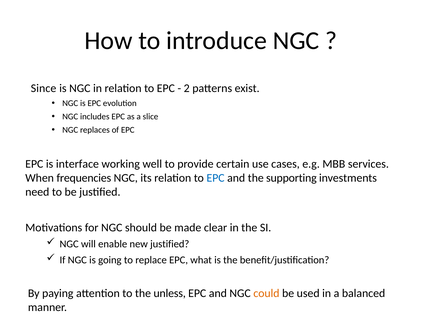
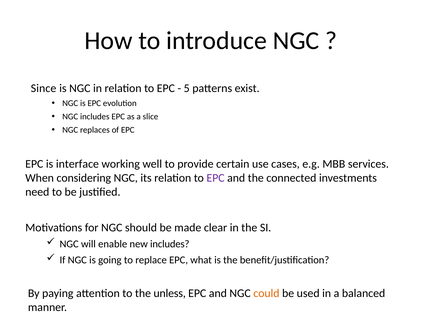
2: 2 -> 5 (187, 88)
frequencies: frequencies -> considering (84, 178)
EPC colour: blue -> purple (216, 178)
supporting: supporting -> connected (291, 178)
new justified: justified -> includes (170, 245)
